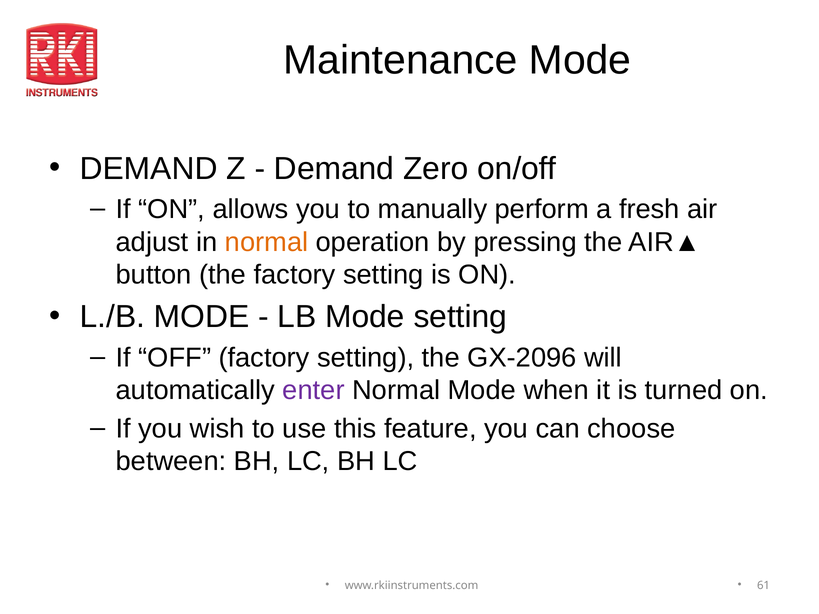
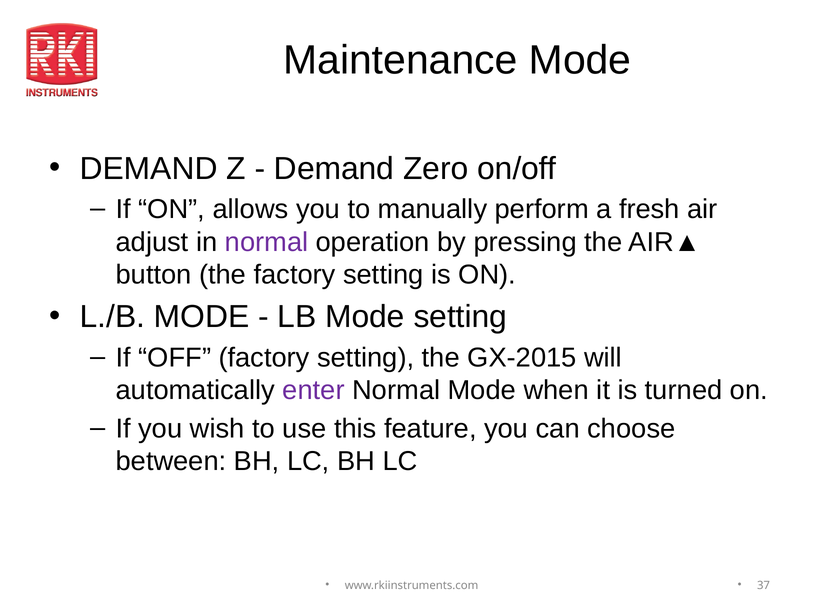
normal colour: orange -> purple (267, 242)
GX-2096: GX-2096 -> GX-2015 (522, 358)
61: 61 -> 37 (764, 586)
